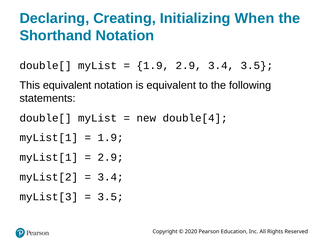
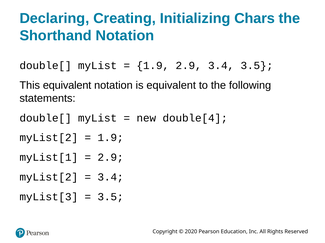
When: When -> Chars (255, 18)
myList[1: myList[1 -> myList[2 (49, 138)
